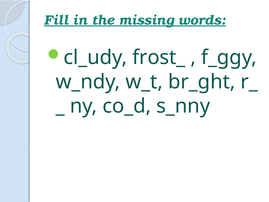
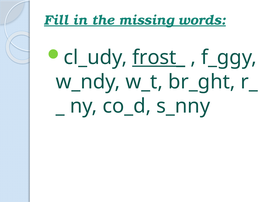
frost_ underline: none -> present (159, 57)
